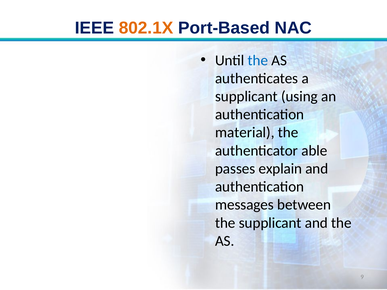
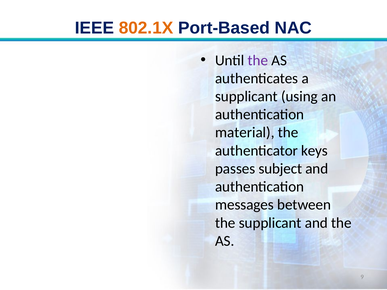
the colour: blue -> purple (258, 60)
able: able -> keys (314, 151)
explain: explain -> subject (280, 169)
